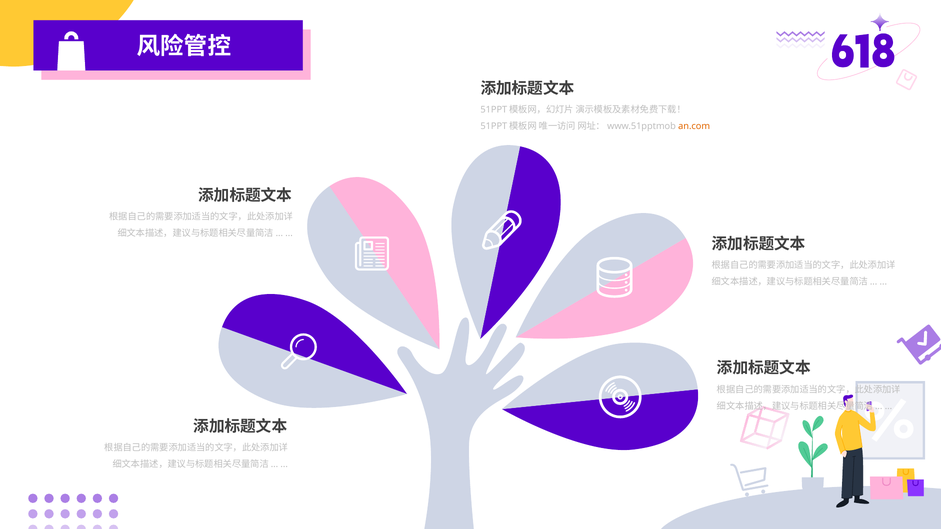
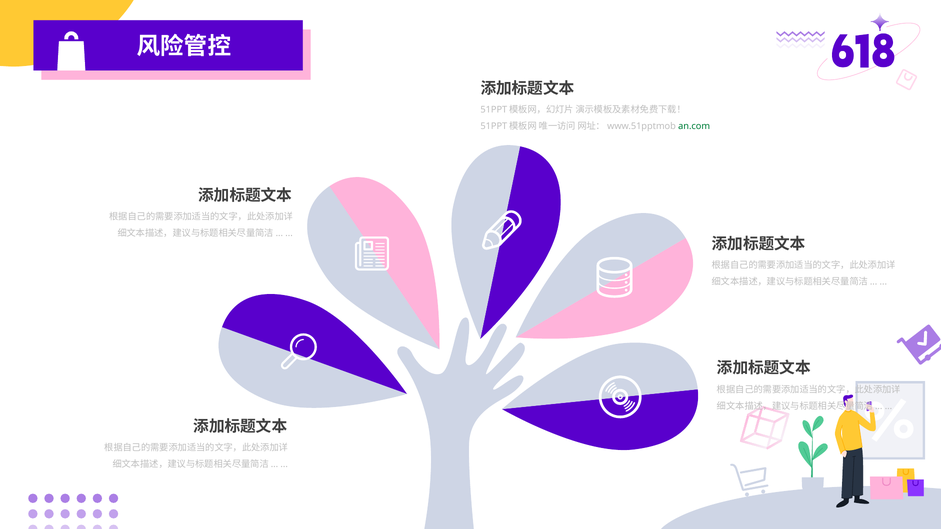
an.com colour: orange -> green (694, 127)
